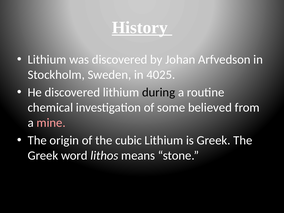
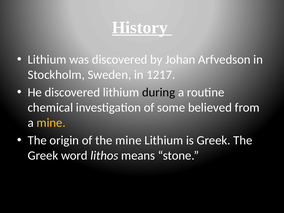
4025: 4025 -> 1217 (161, 75)
mine colour: pink -> yellow (51, 123)
the cubic: cubic -> mine (128, 140)
